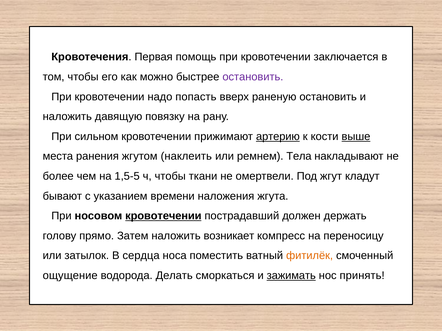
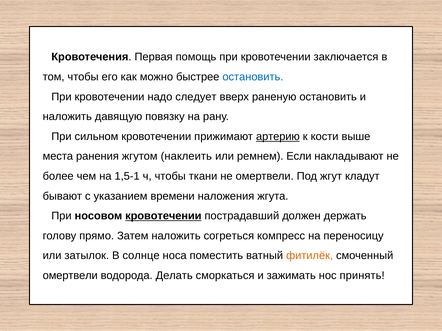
остановить colour: purple -> blue (253, 77)
попасть: попасть -> следует (196, 97)
выше underline: present -> none (356, 137)
Тела: Тела -> Если (299, 157)
1,5-5: 1,5-5 -> 1,5-1 (127, 176)
возникает: возникает -> согреться (229, 236)
сердца: сердца -> солнце (141, 256)
ощущение: ощущение -> омертвели (70, 276)
зажимать underline: present -> none (291, 276)
